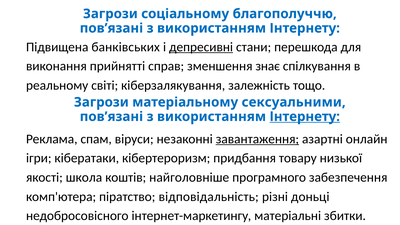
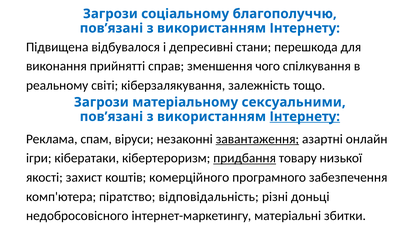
банківських: банківських -> відбувалося (126, 47)
депресивні underline: present -> none (201, 47)
знає: знає -> чого (268, 66)
придбання underline: none -> present (245, 158)
школа: школа -> захист (84, 177)
найголовніше: найголовніше -> комерційного (189, 177)
